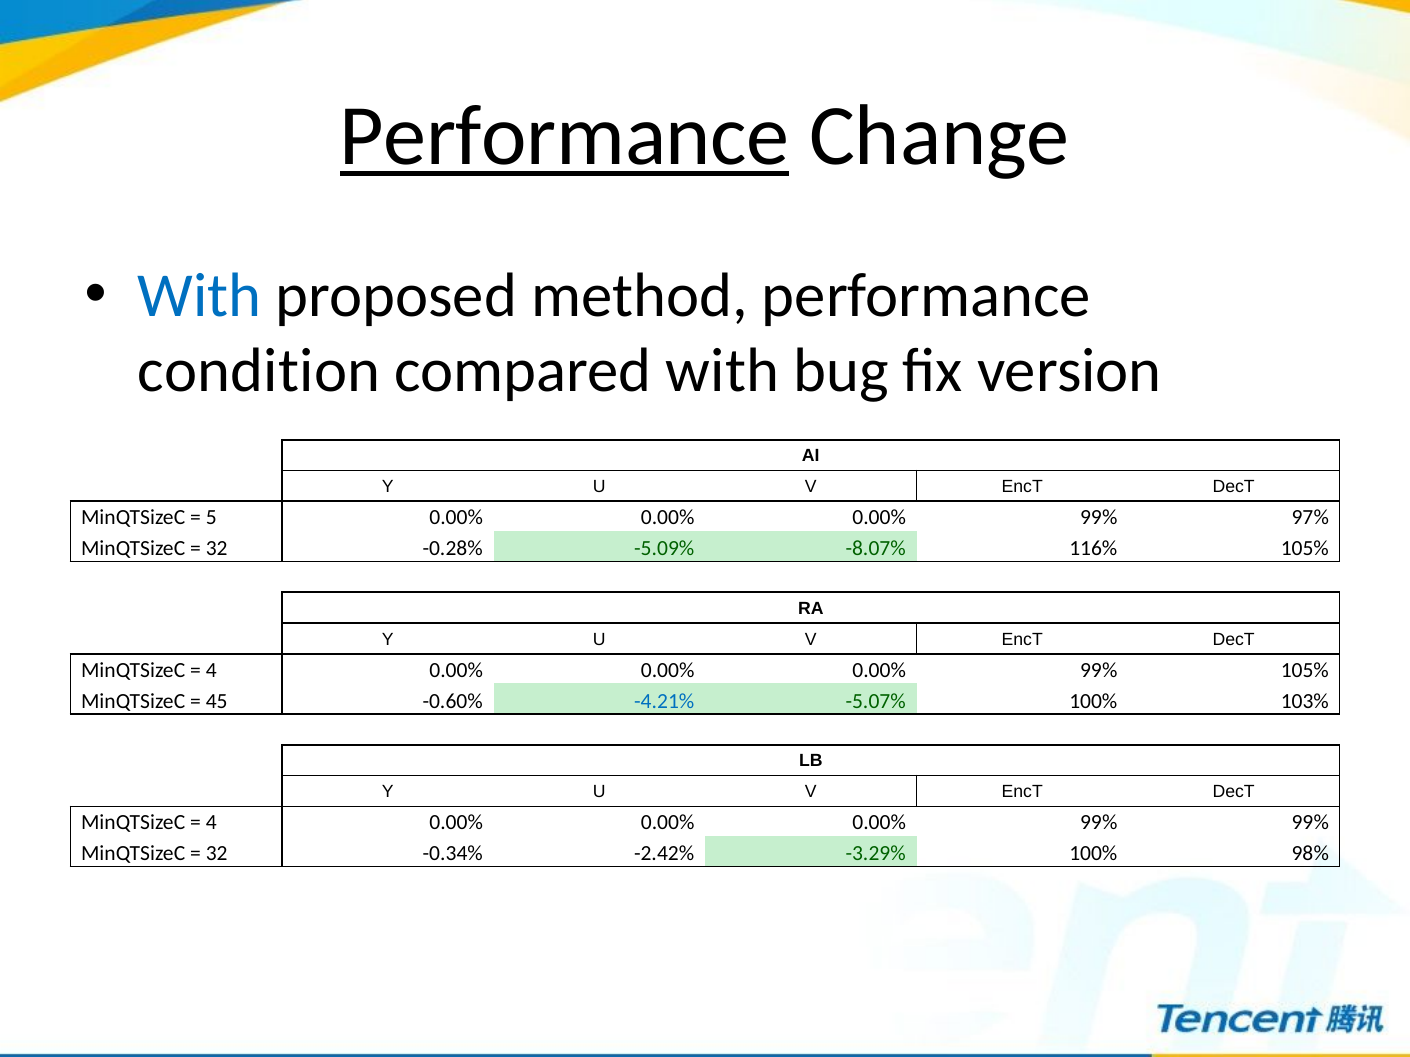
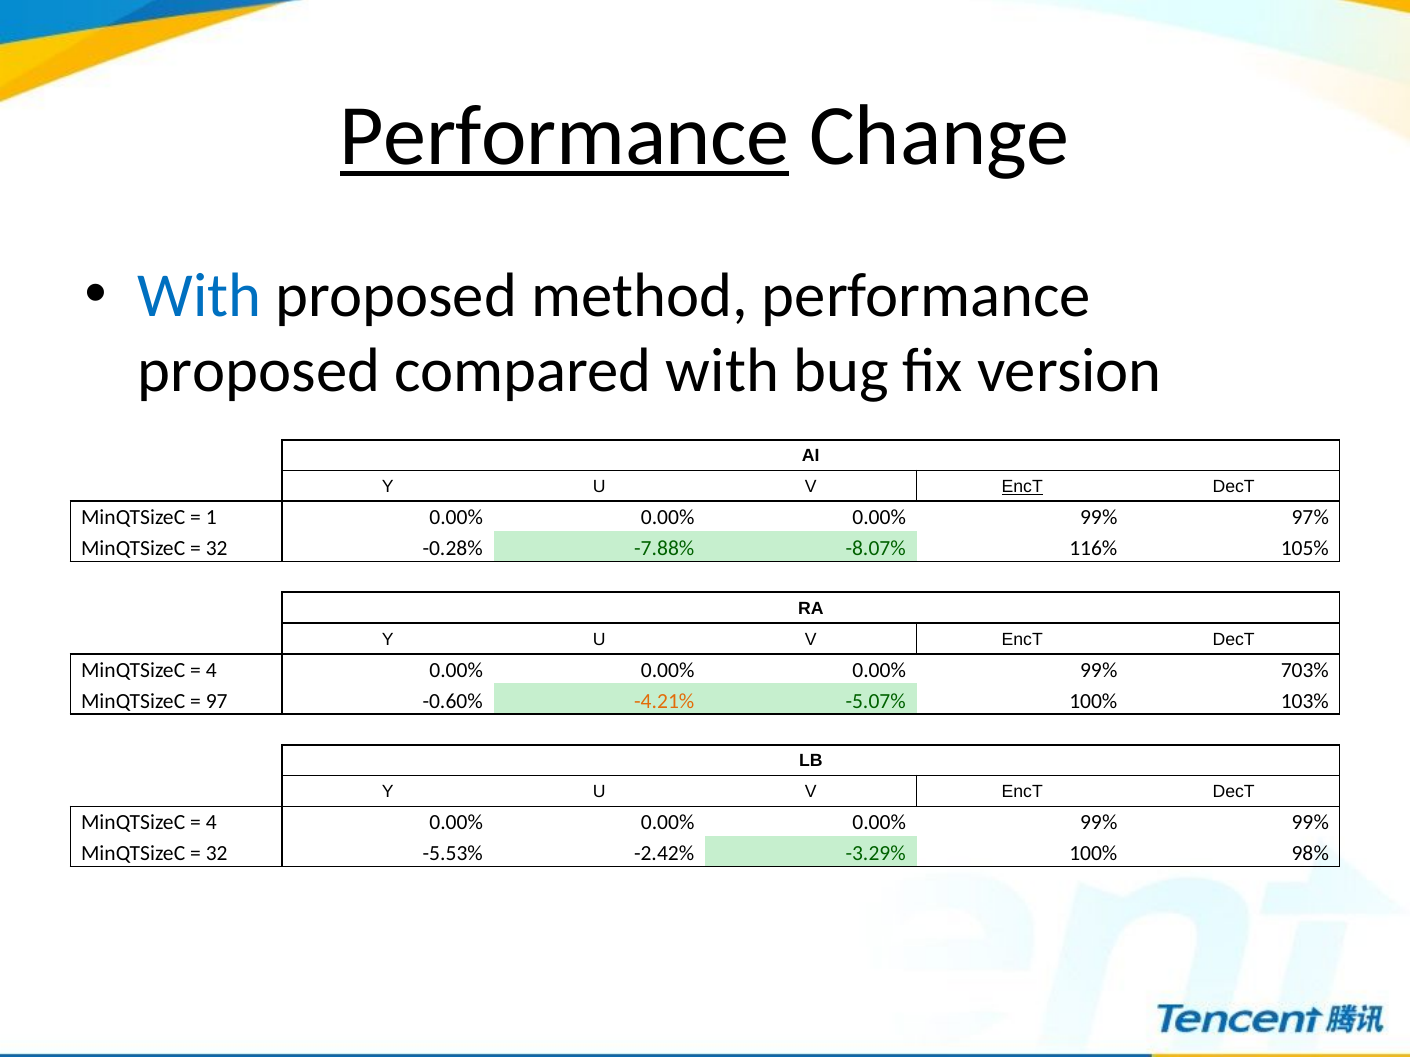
condition: condition -> proposed (259, 371)
EncT underline: none -> present (1022, 487)
5: 5 -> 1 (211, 518)
-5.09%: -5.09% -> -7.88% (664, 549)
99% 105%: 105% -> 703% (1305, 671)
45: 45 -> 97 (217, 701)
-4.21% colour: blue -> orange (664, 701)
-0.34%: -0.34% -> -5.53% (453, 854)
